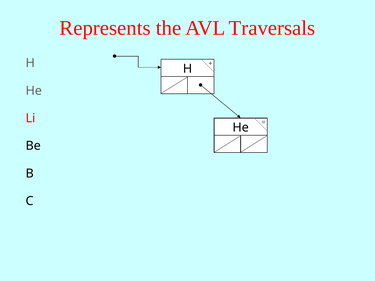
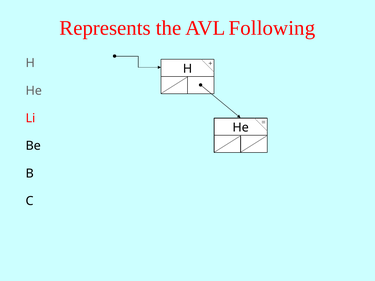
Traversals: Traversals -> Following (272, 28)
